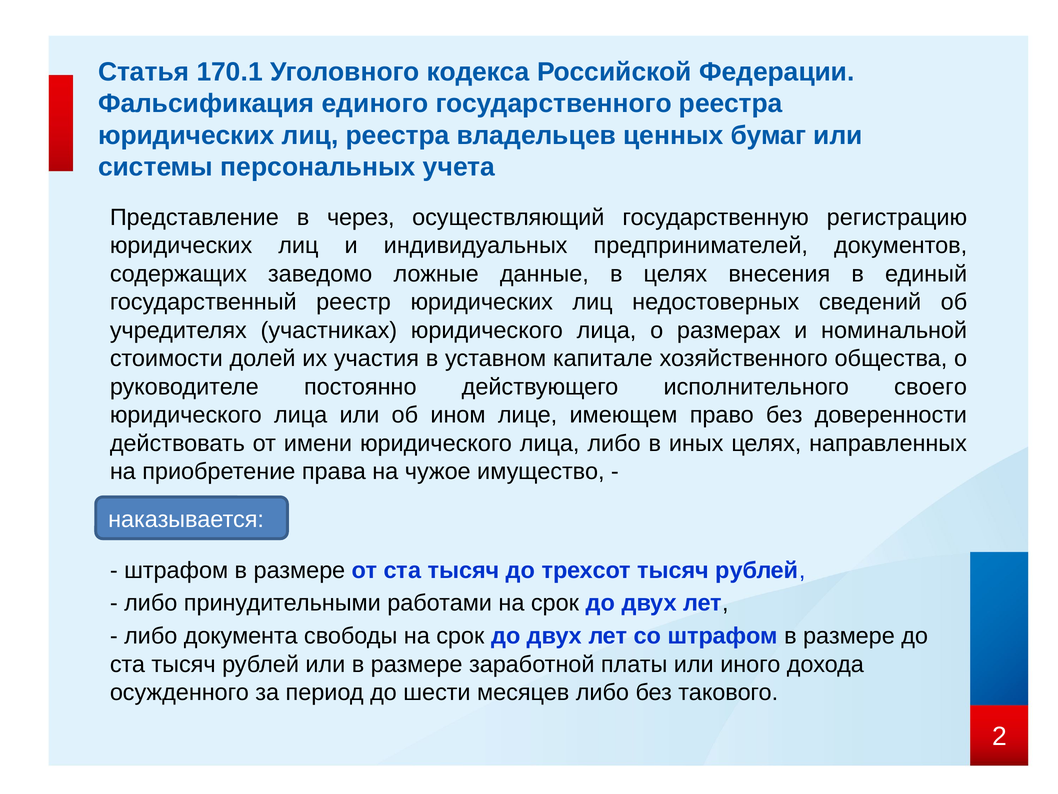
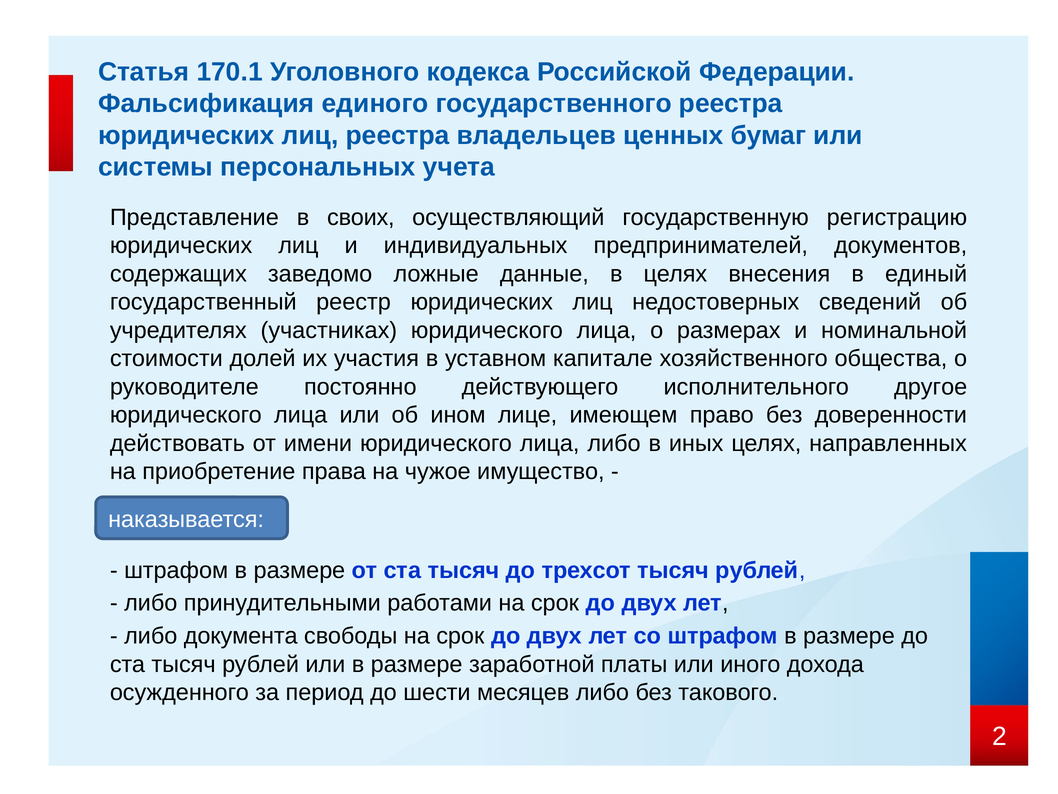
через: через -> своих (361, 217)
своего: своего -> другое (931, 387)
